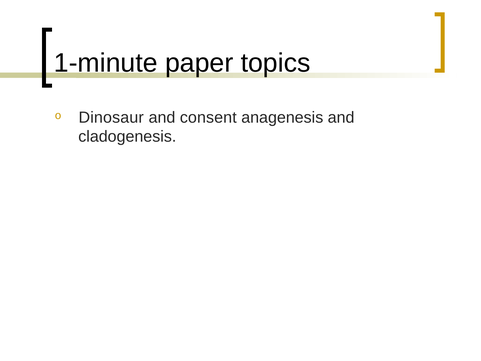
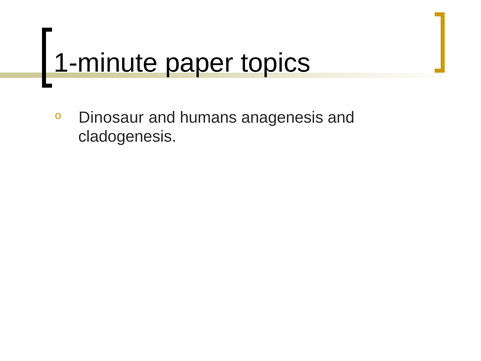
consent: consent -> humans (208, 117)
